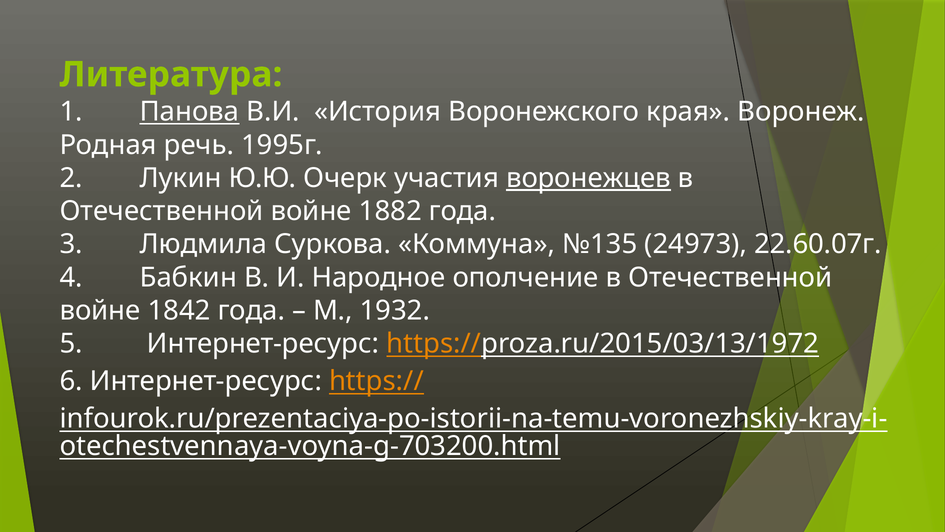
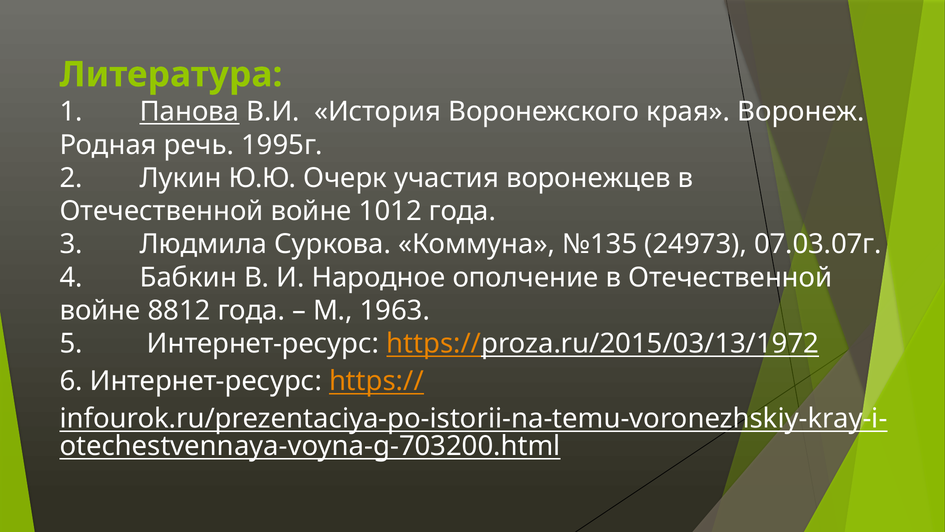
воронежцев underline: present -> none (588, 178)
1882: 1882 -> 1012 (390, 211)
22.60.07г: 22.60.07г -> 07.03.07г (818, 244)
1842: 1842 -> 8812 (179, 310)
1932: 1932 -> 1963 (395, 310)
